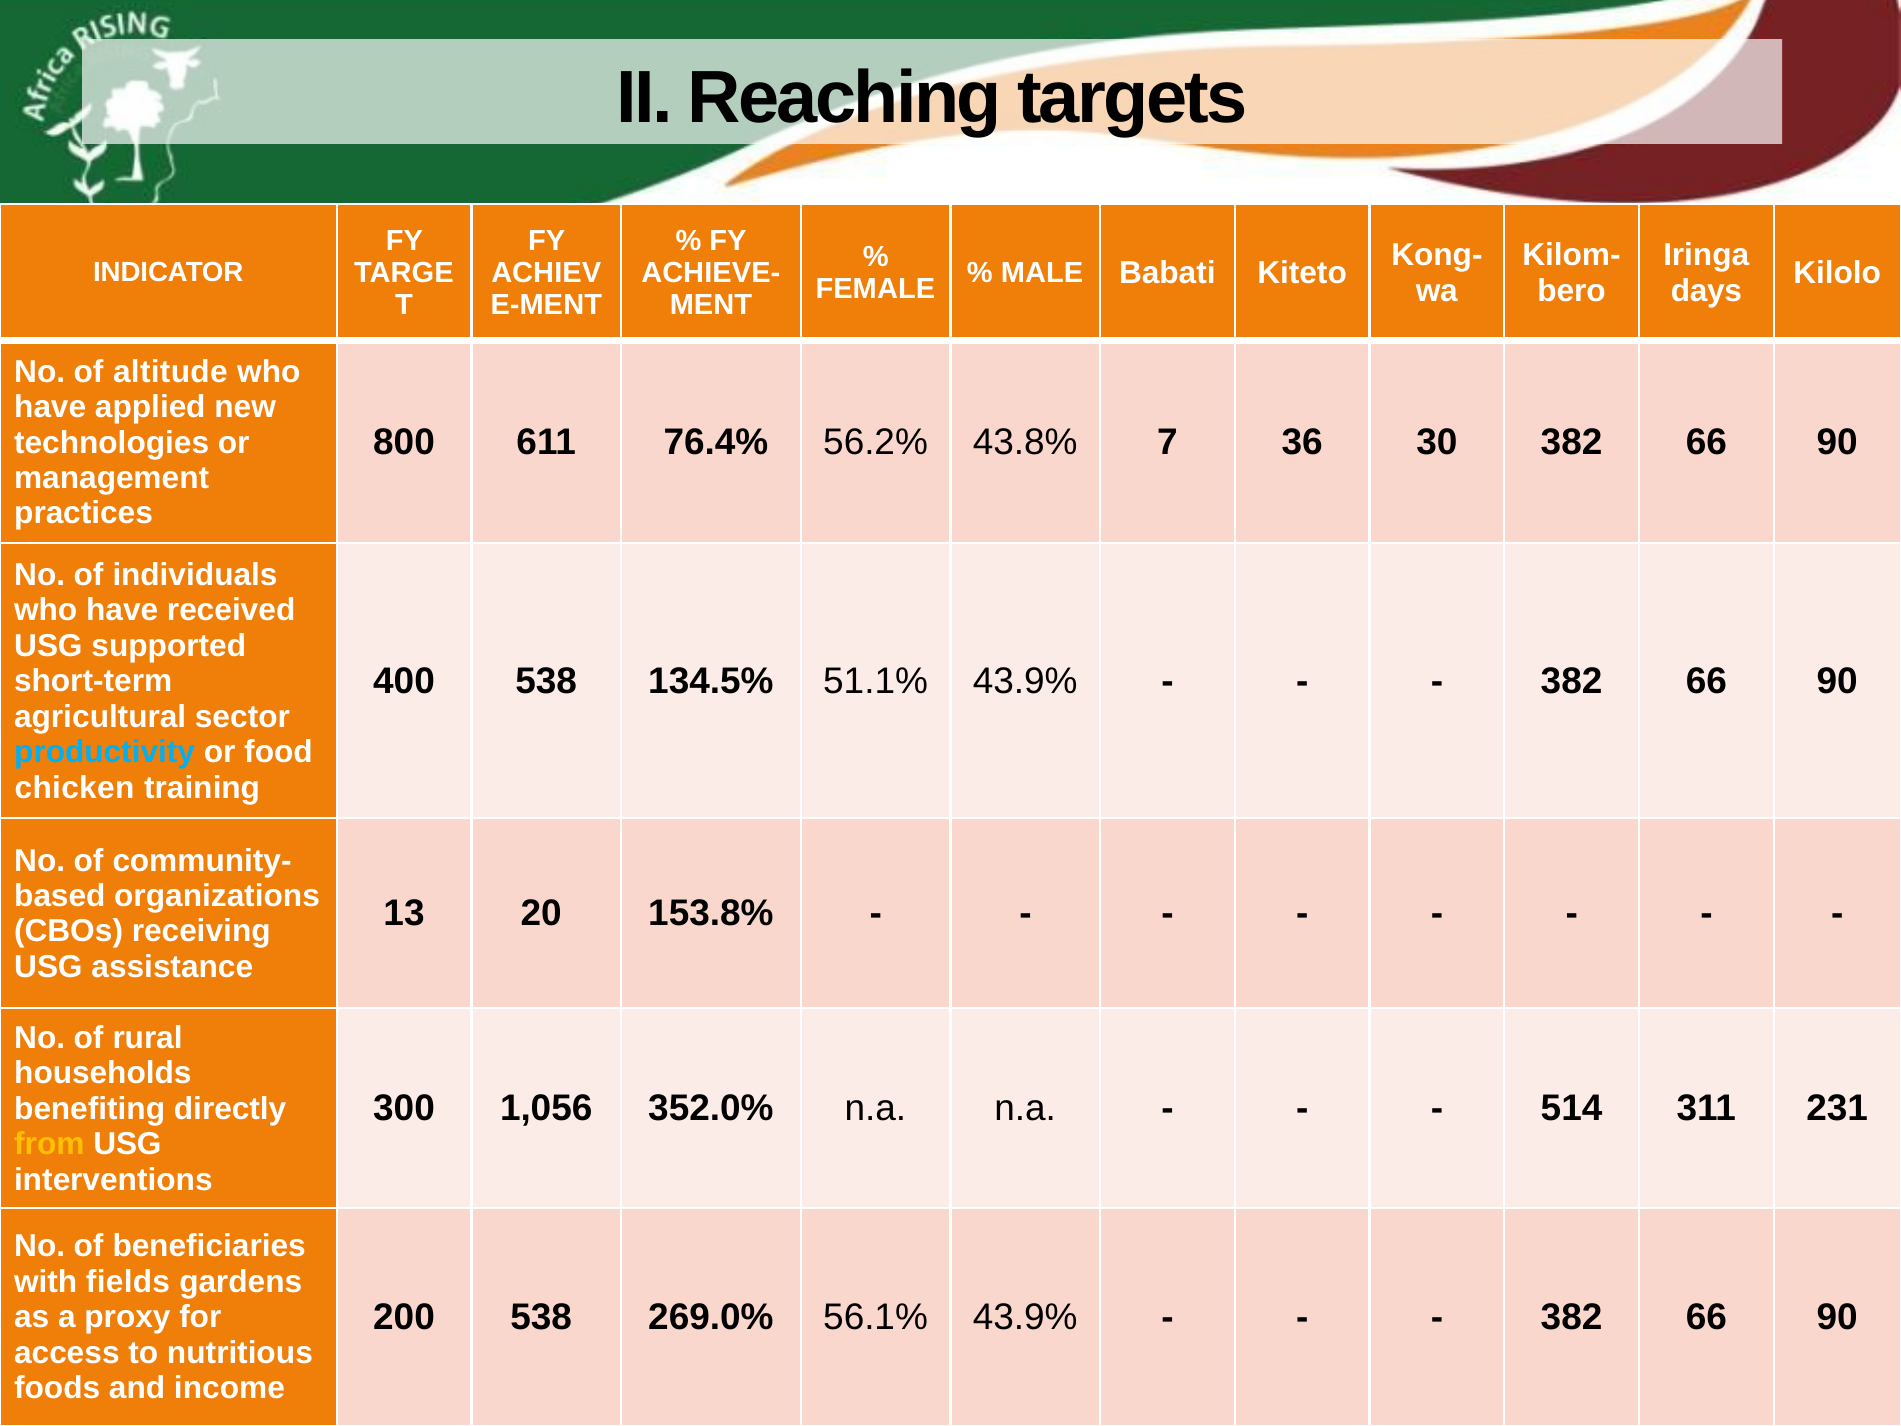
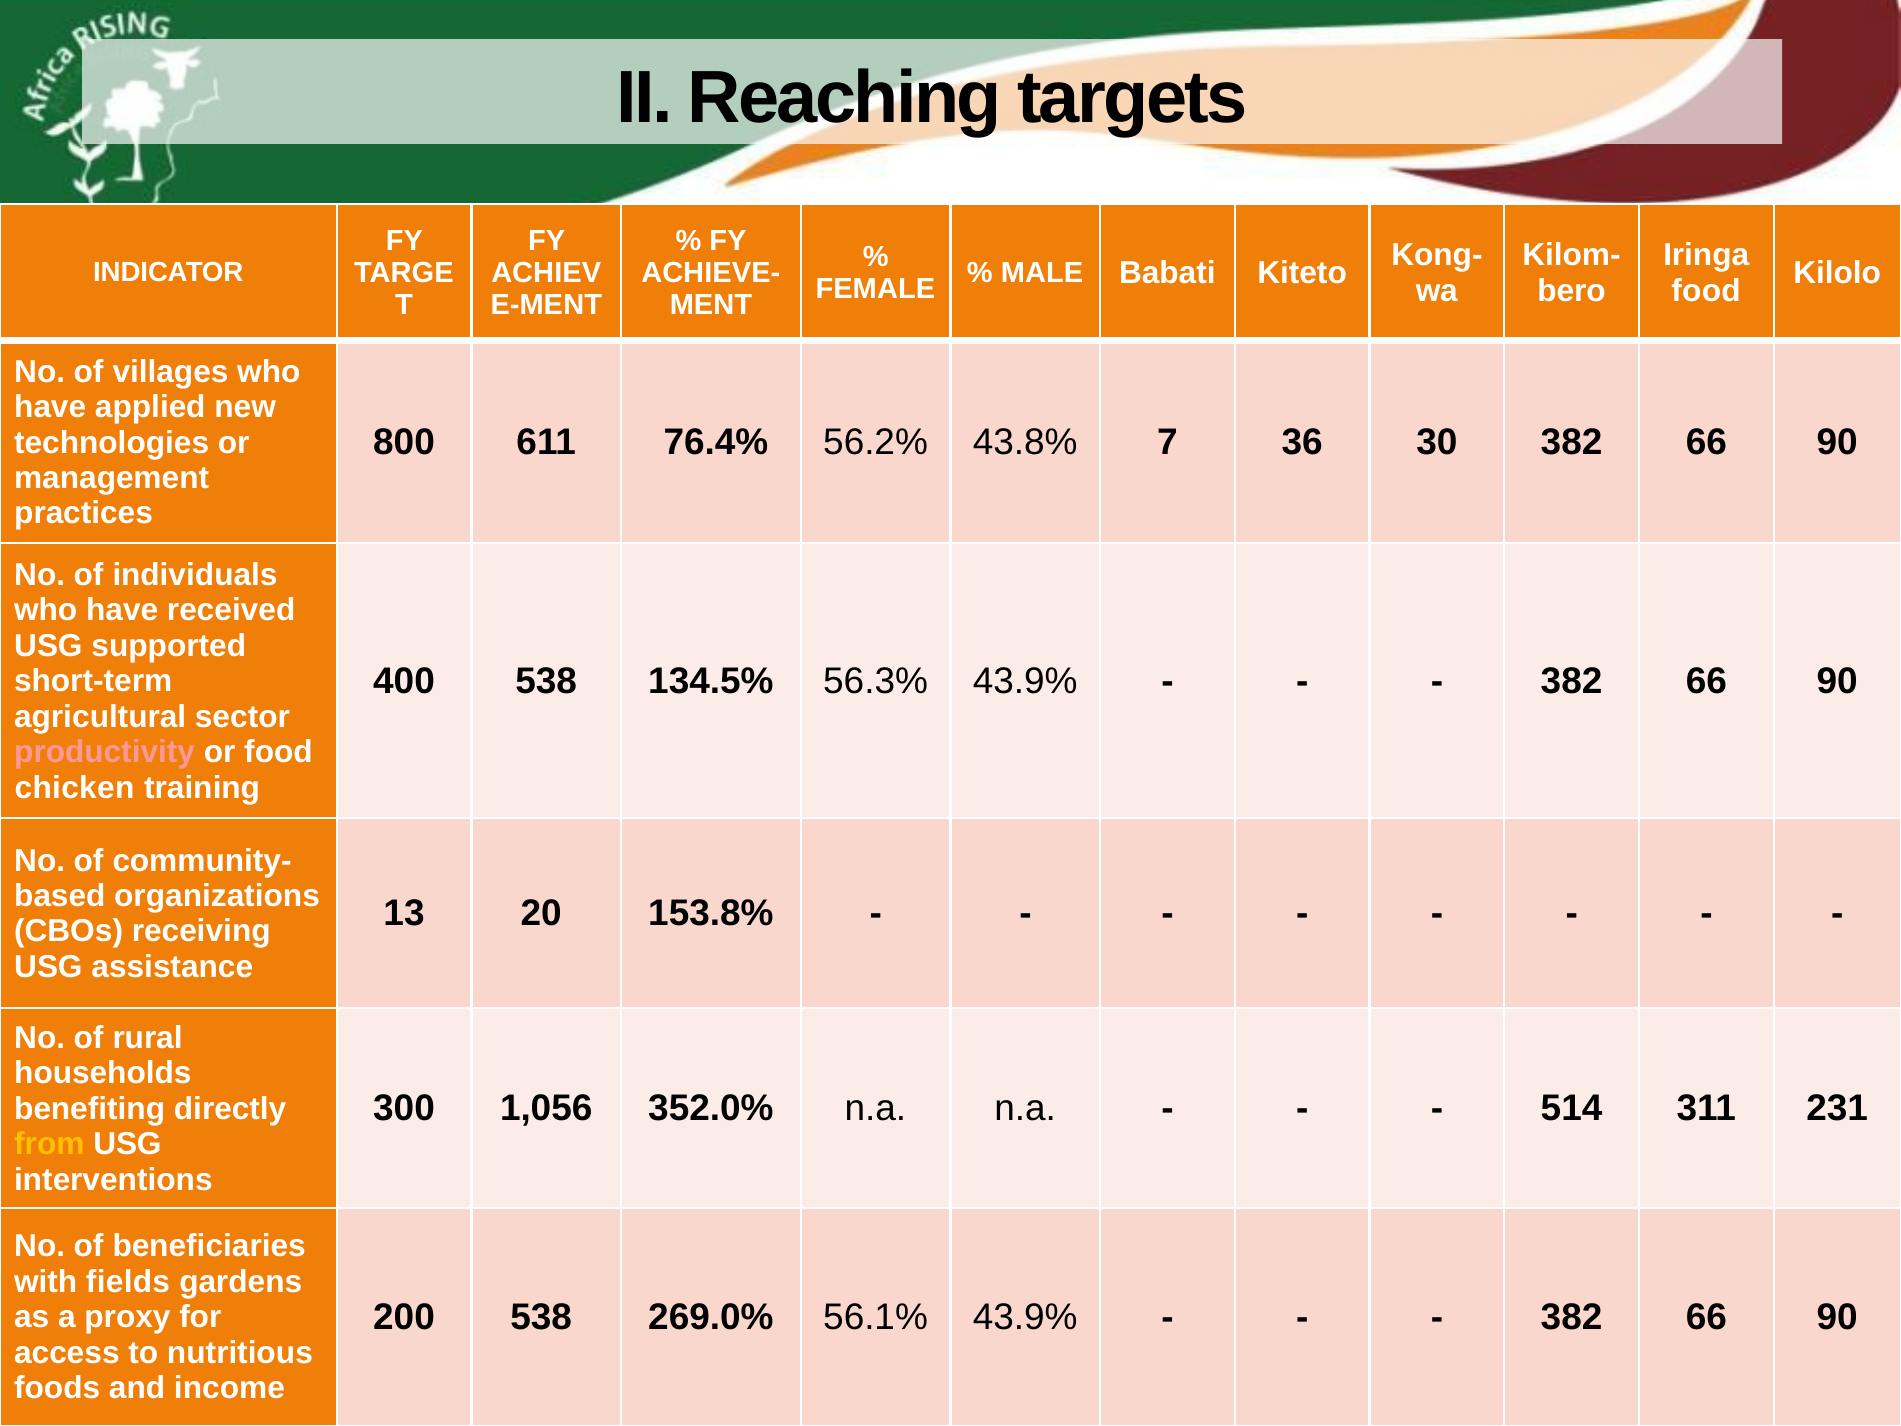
days: days -> food (1706, 291)
altitude: altitude -> villages (171, 372)
51.1%: 51.1% -> 56.3% (876, 681)
productivity colour: light blue -> pink (105, 752)
